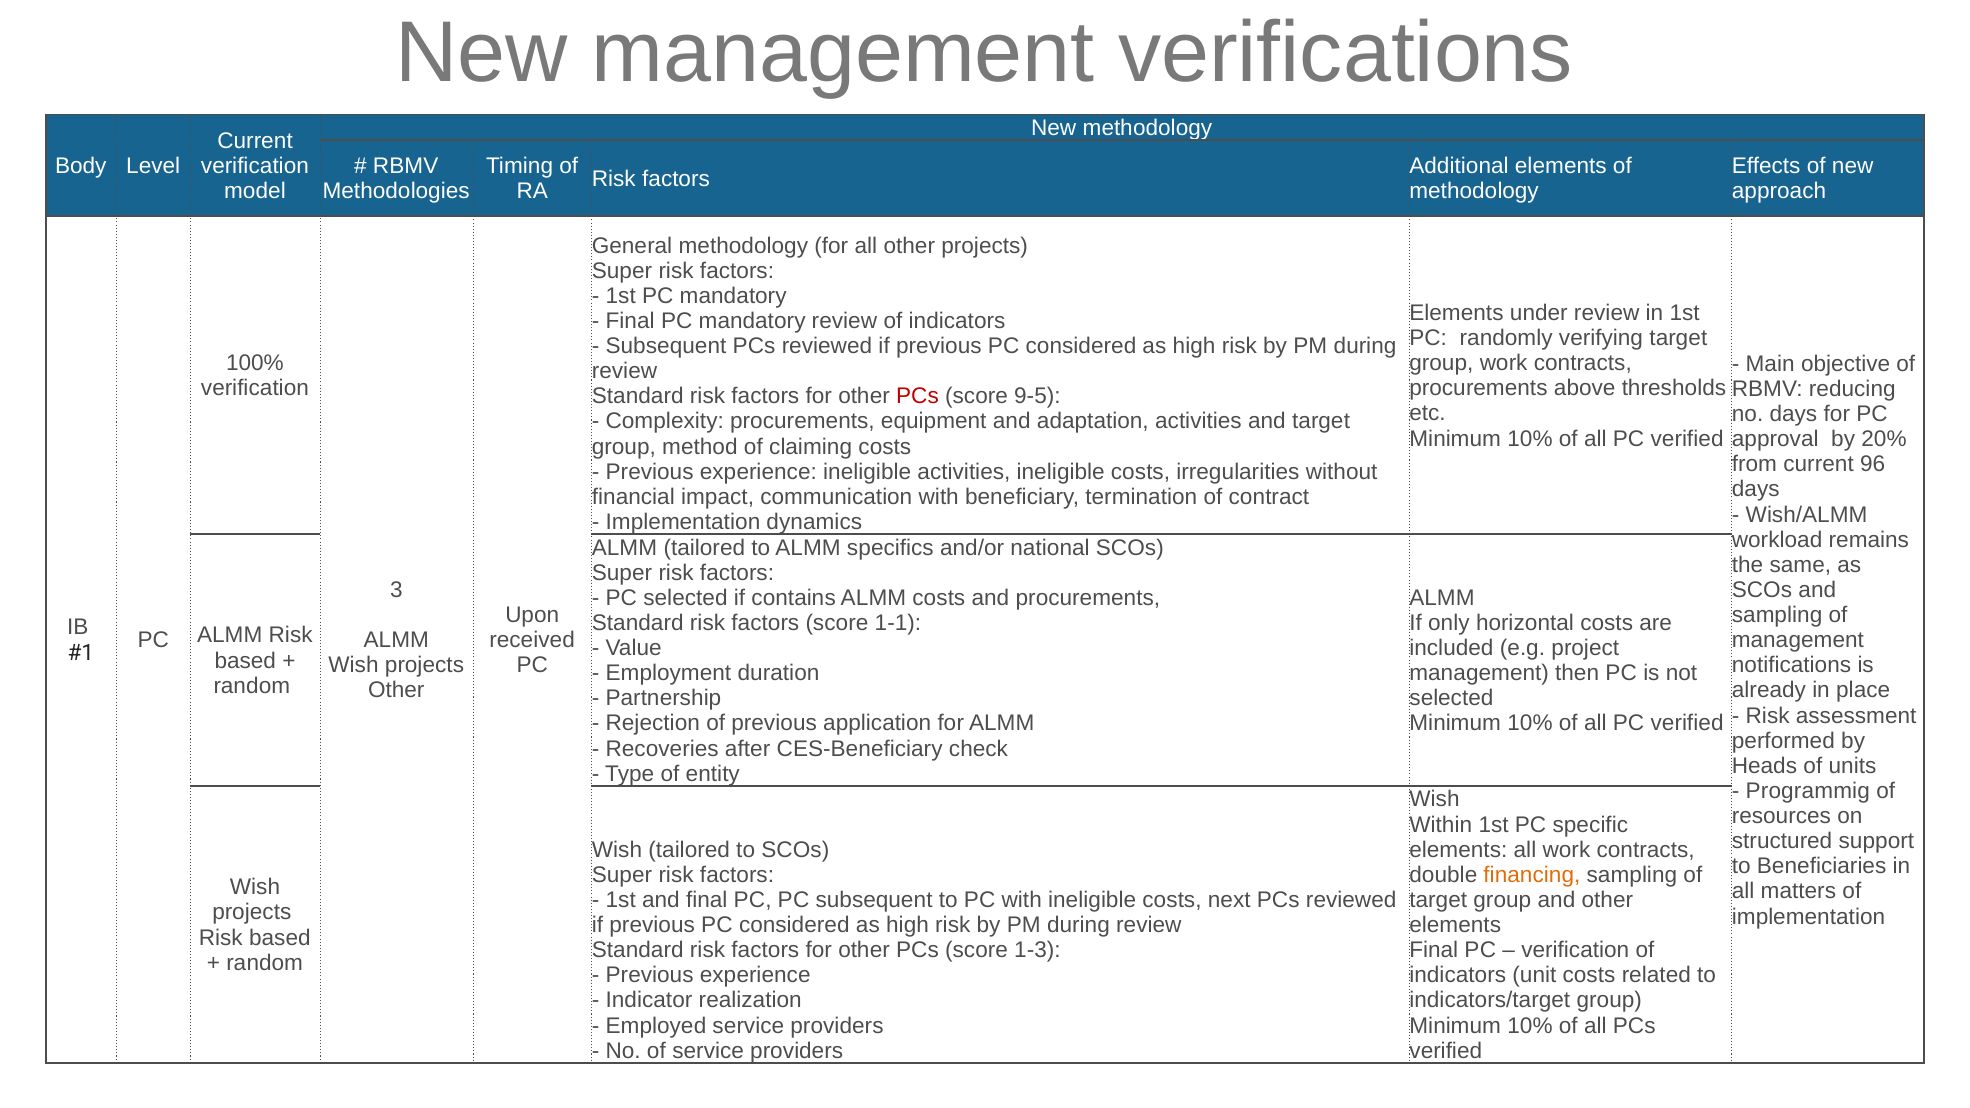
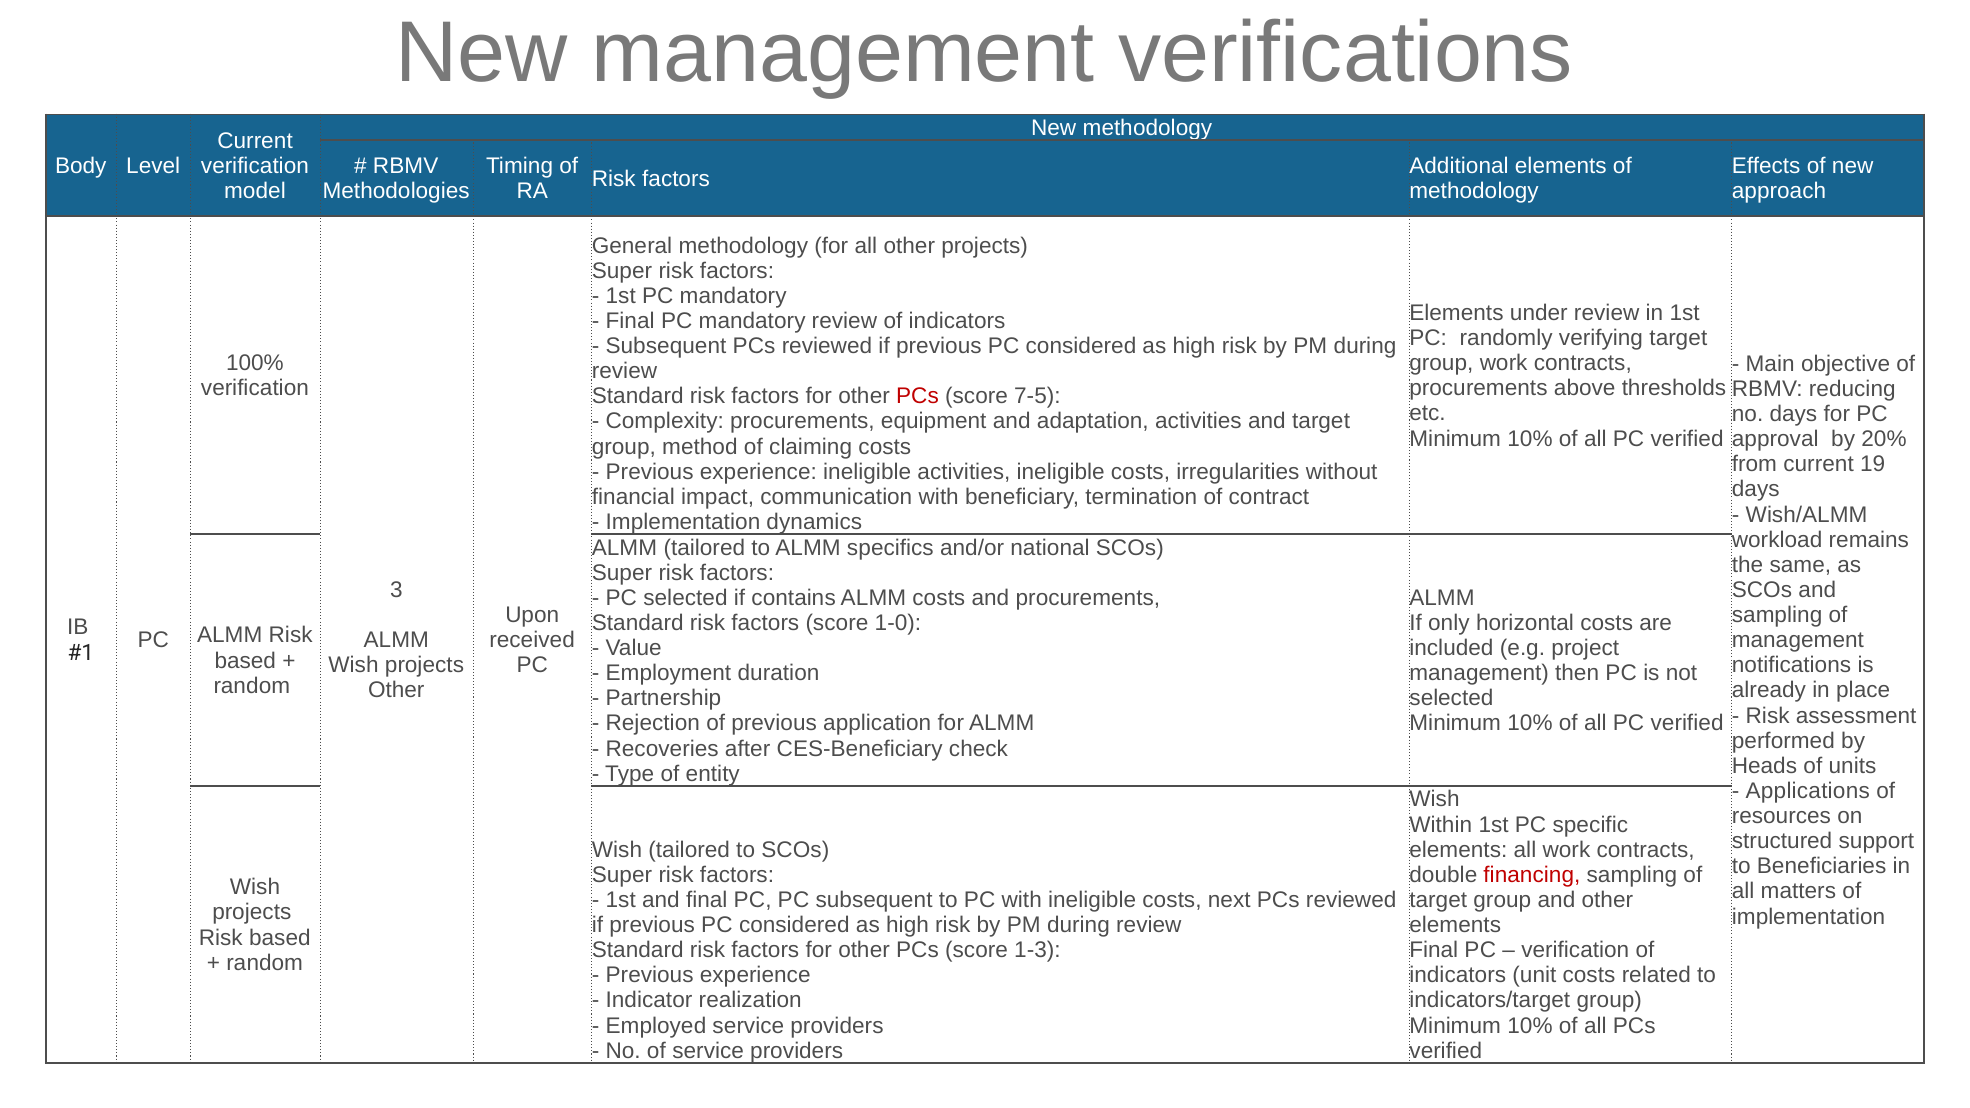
9-5: 9-5 -> 7-5 (1037, 396)
96: 96 -> 19 (1873, 464)
1-1: 1-1 -> 1-0 (898, 623)
Programmig: Programmig -> Applications (1808, 791)
financing colour: orange -> red (1532, 875)
